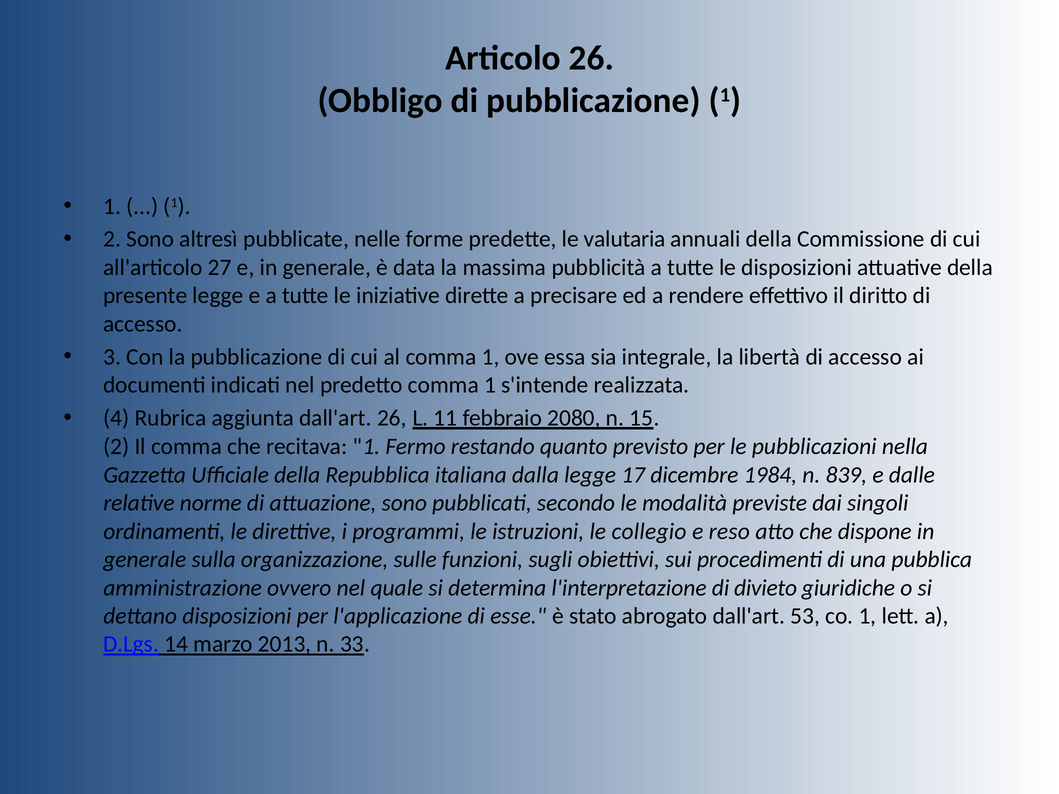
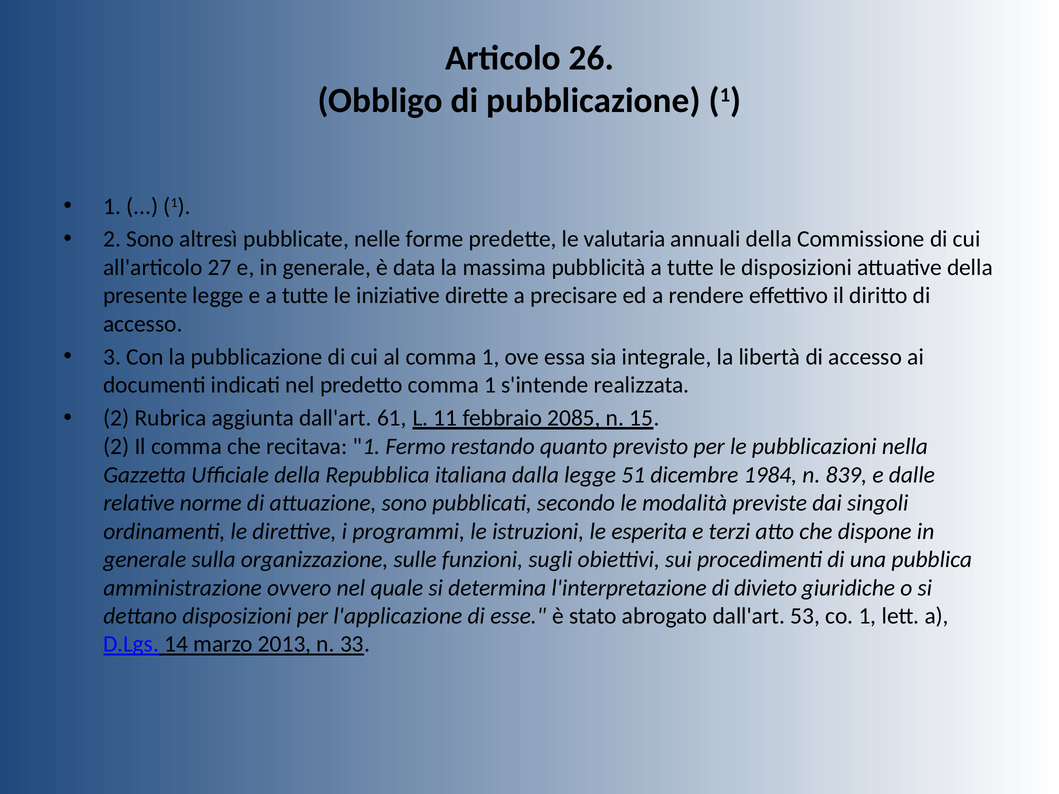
4: 4 -> 2 (116, 418)
dall'art 26: 26 -> 61 (392, 418)
2080: 2080 -> 2085 (574, 418)
17: 17 -> 51 (633, 475)
collegio: collegio -> esperita (649, 532)
reso: reso -> terzi (729, 532)
